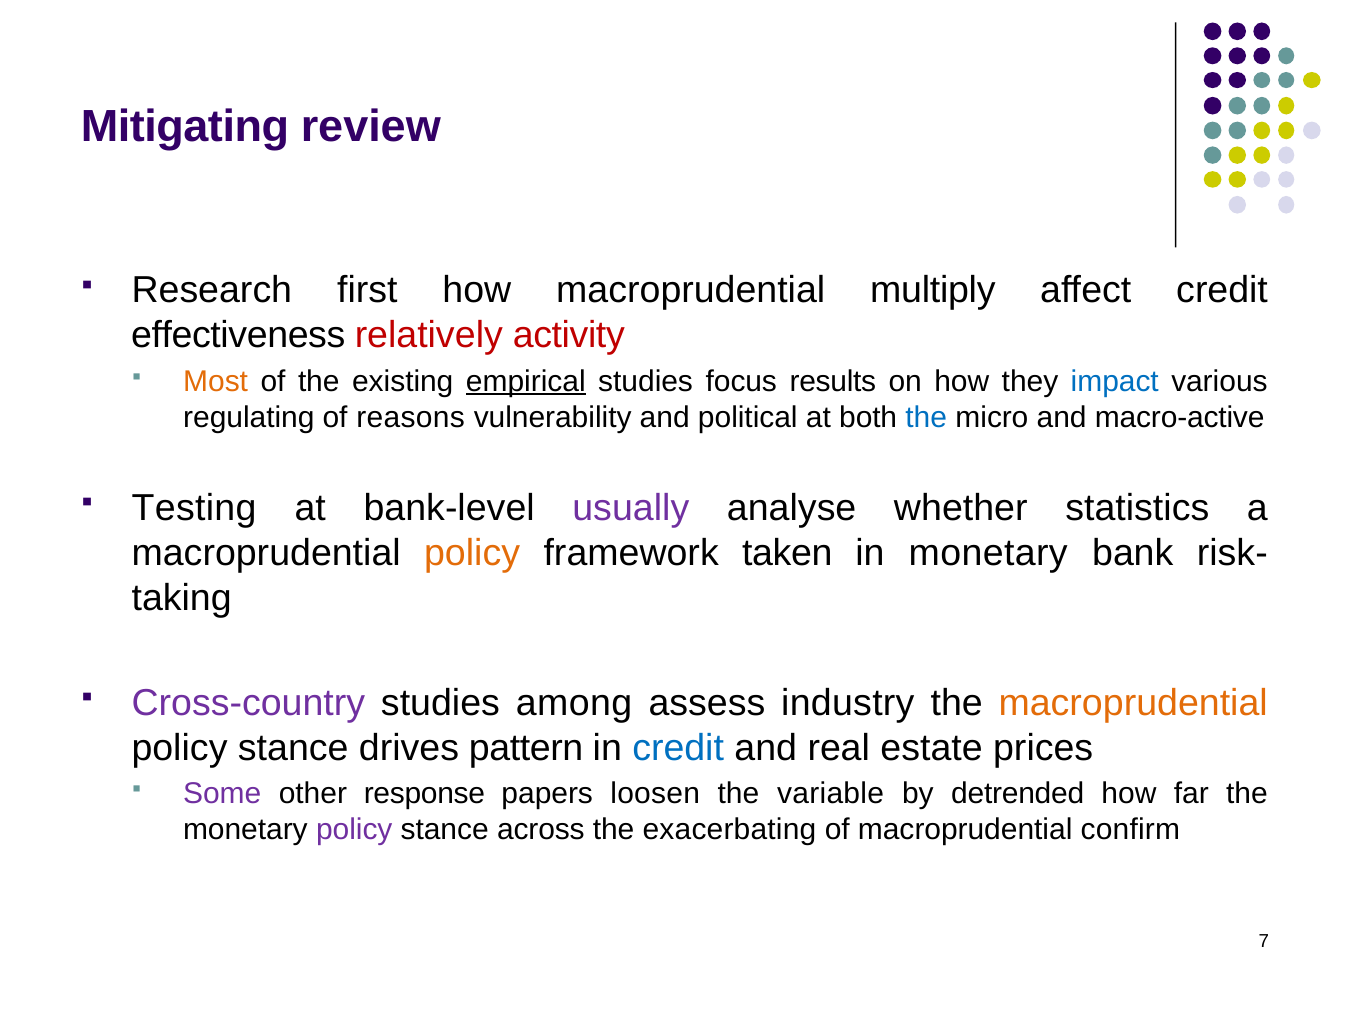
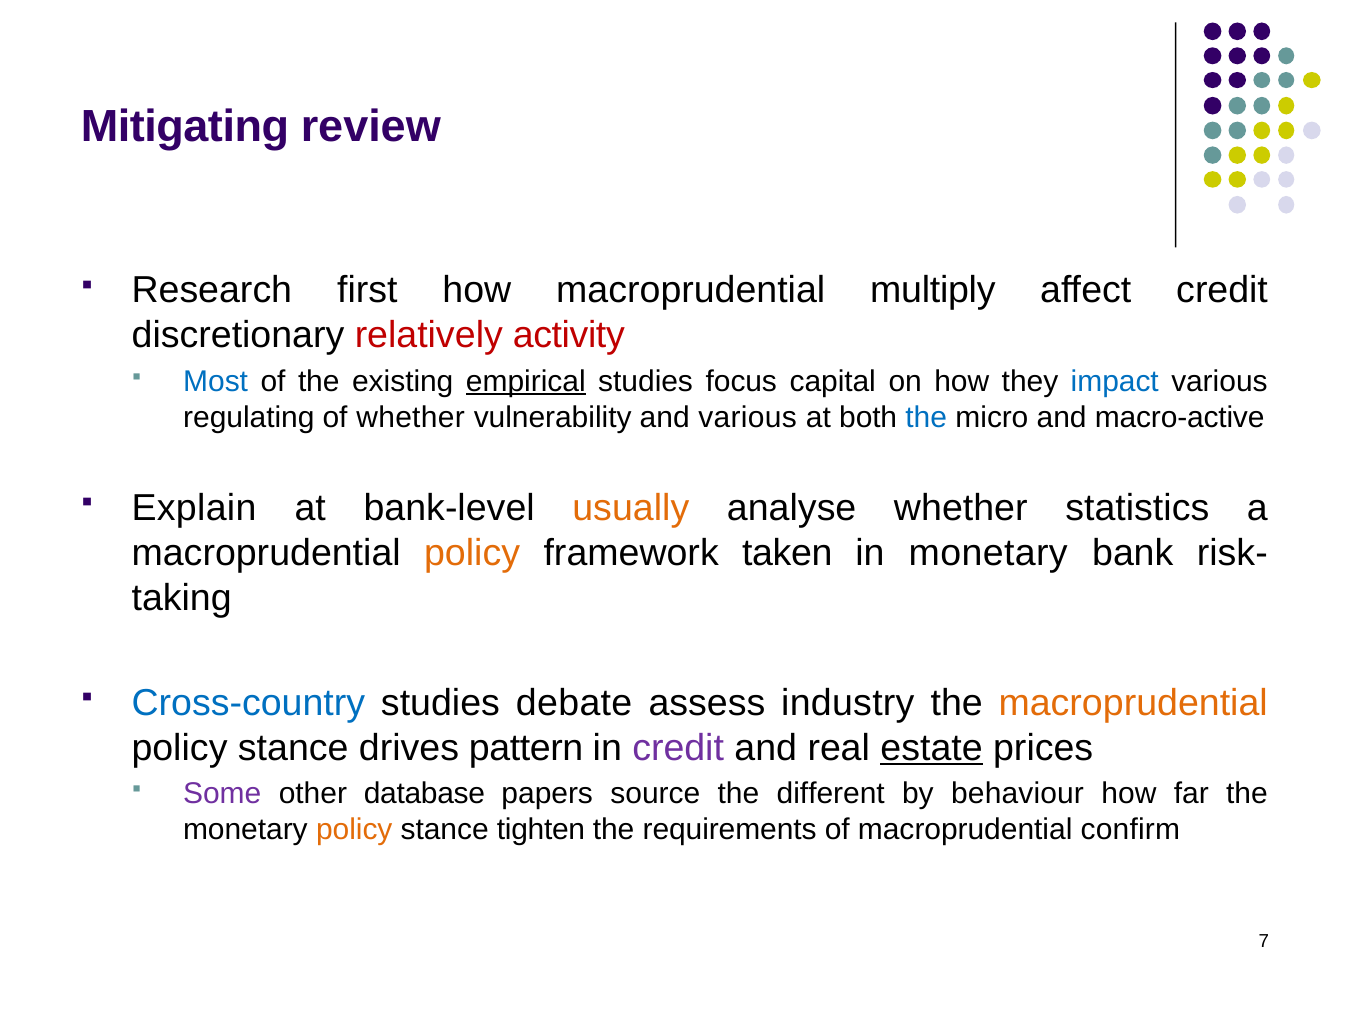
effectiveness: effectiveness -> discretionary (238, 336)
Most colour: orange -> blue (216, 382)
results: results -> capital (833, 382)
of reasons: reasons -> whether (411, 418)
and political: political -> various (748, 418)
Testing: Testing -> Explain (194, 508)
usually colour: purple -> orange (631, 508)
Cross-country colour: purple -> blue (248, 703)
among: among -> debate (574, 703)
credit colour: blue -> purple (678, 748)
estate underline: none -> present (932, 748)
response: response -> database (424, 794)
loosen: loosen -> source (655, 794)
variable: variable -> different (831, 794)
detrended: detrended -> behaviour (1018, 794)
policy colour: purple -> orange (354, 830)
across: across -> tighten (541, 830)
exacerbating: exacerbating -> requirements (730, 830)
